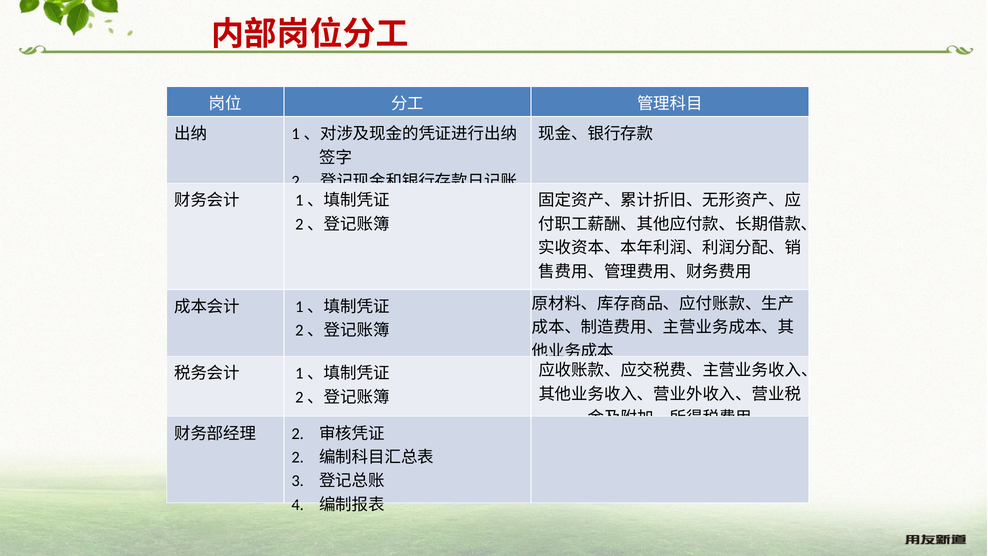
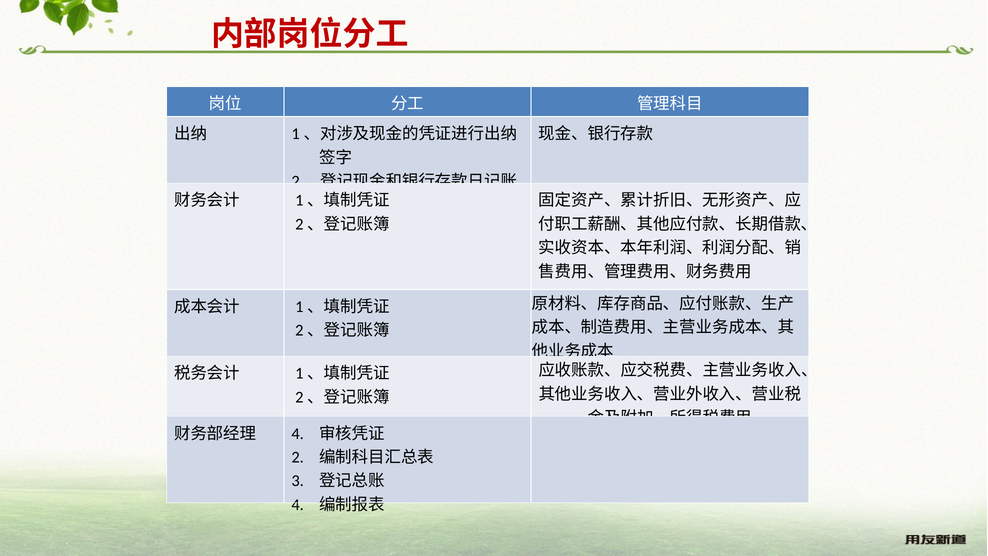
2: 2 -> 4 (298, 433)
